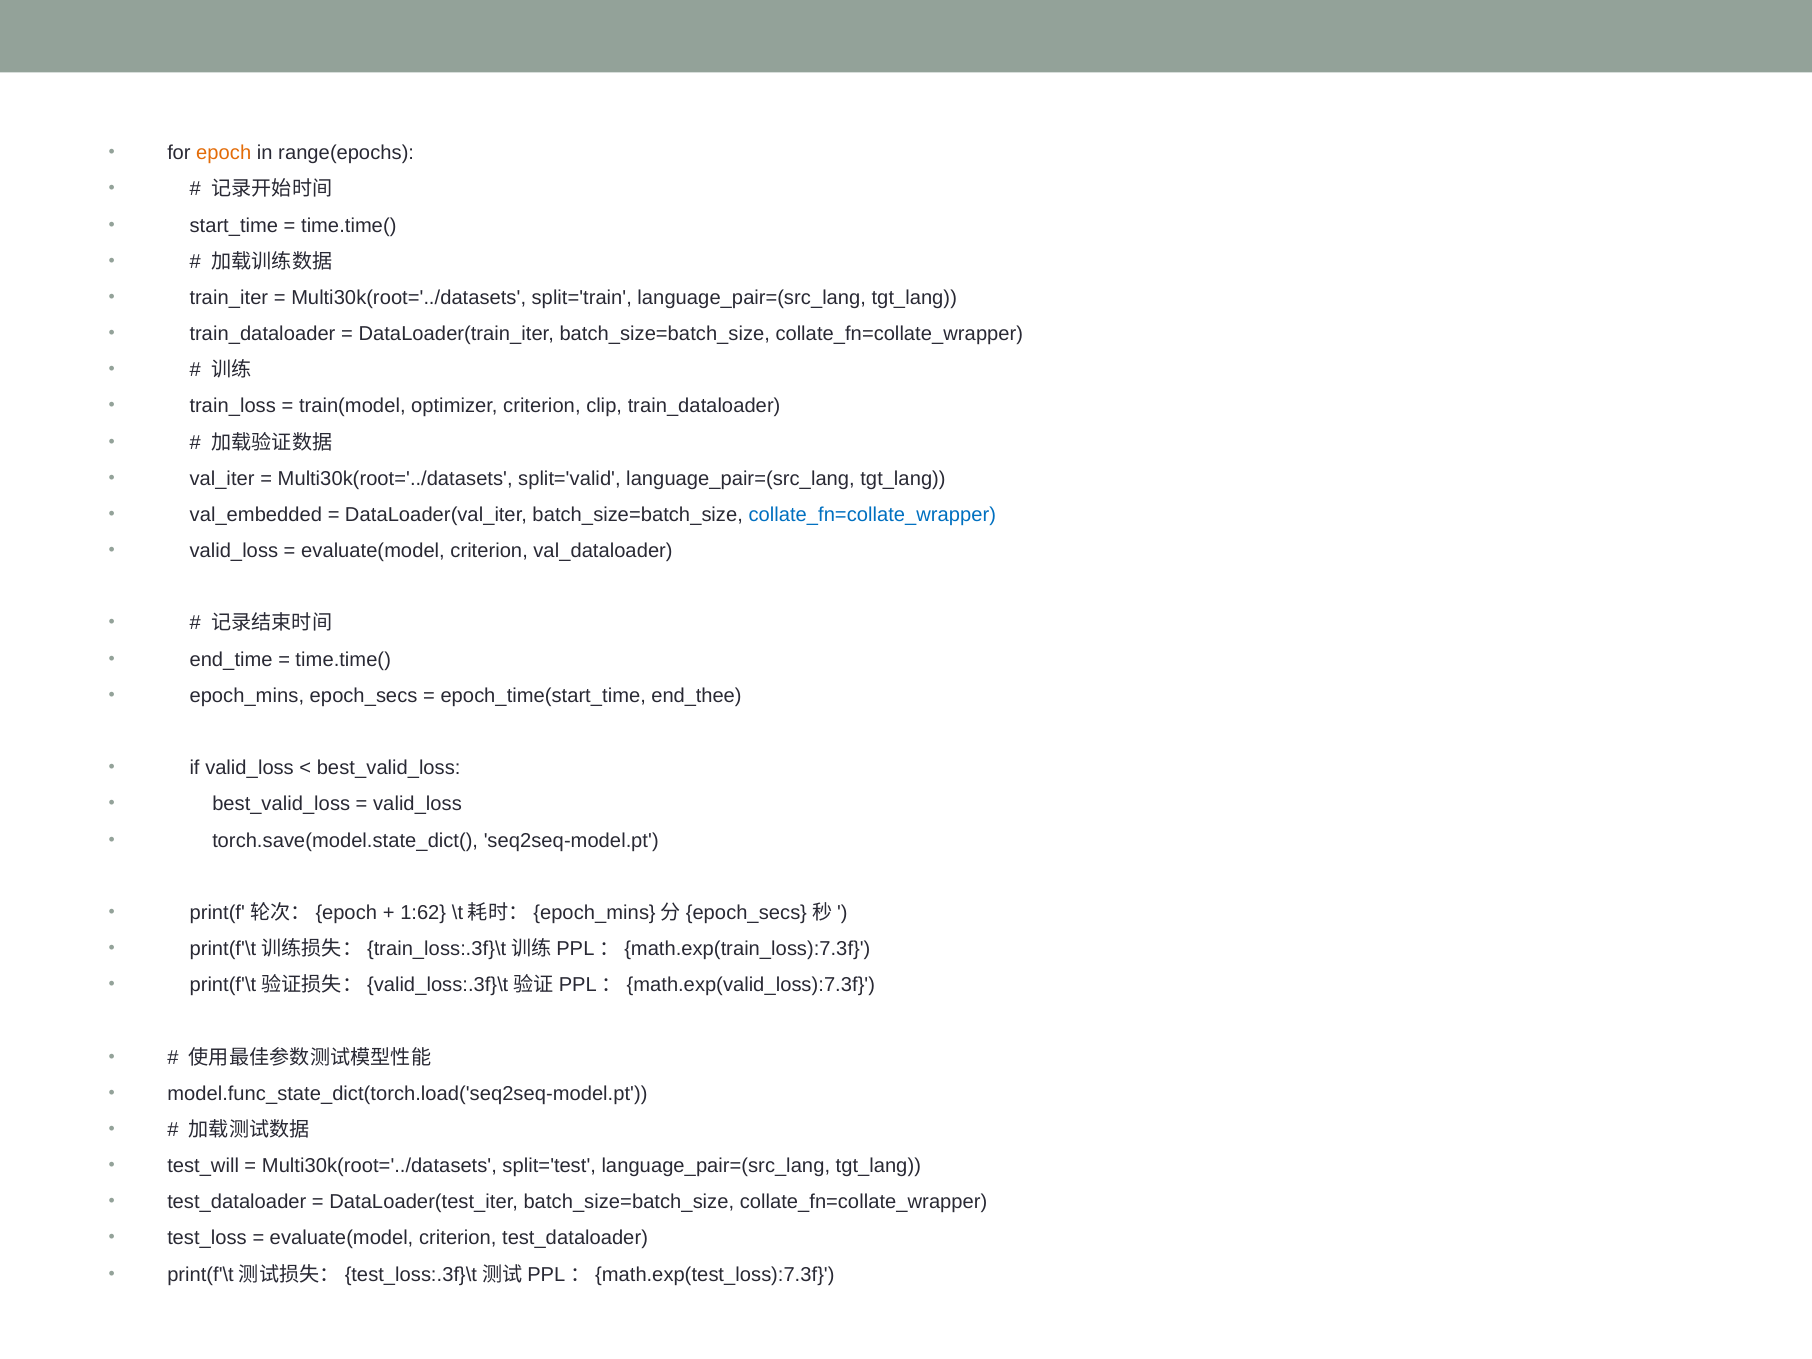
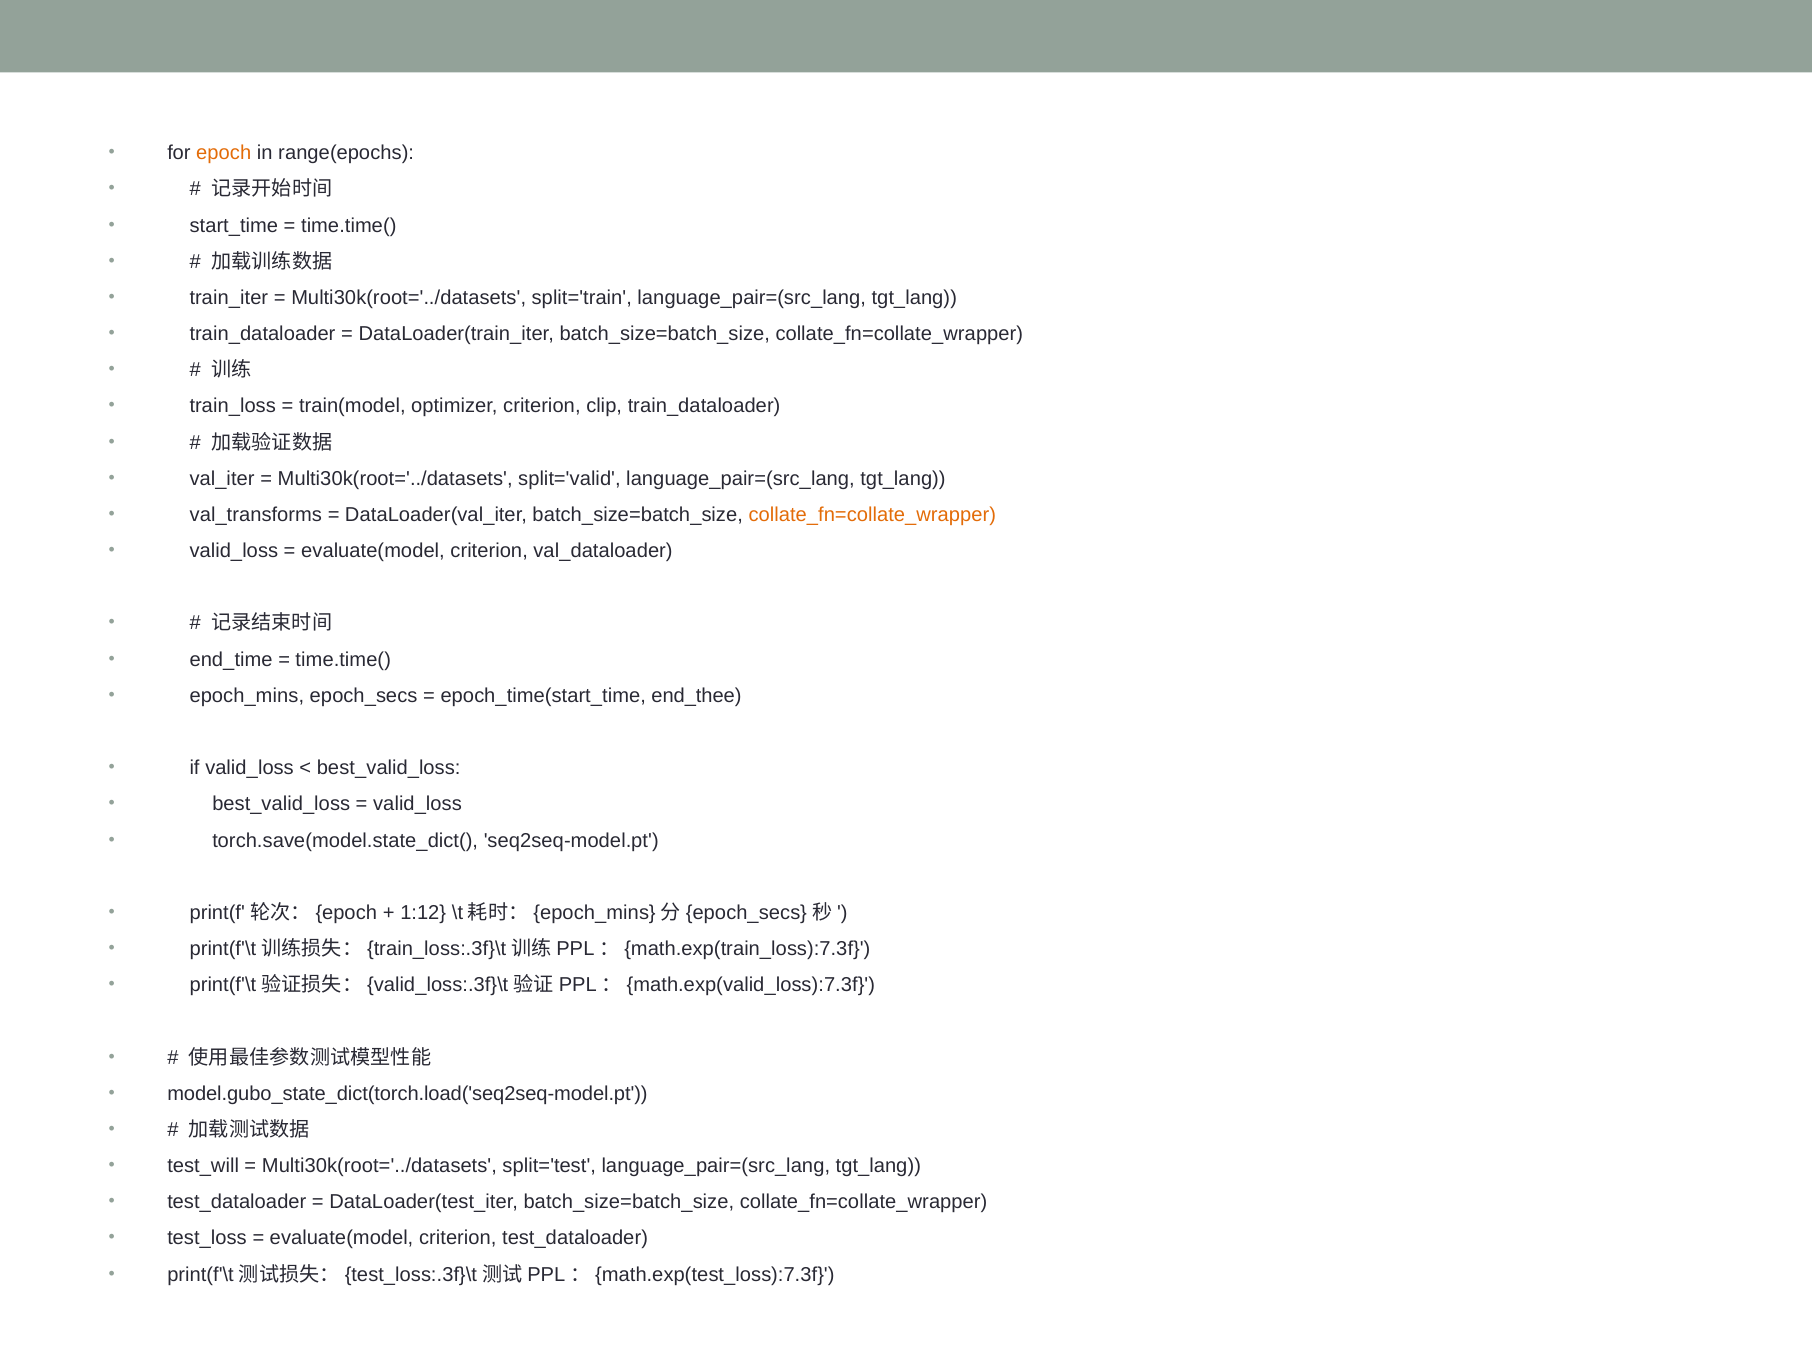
val_embedded: val_embedded -> val_transforms (256, 515)
collate_fn=collate_wrapper colour: blue -> orange (872, 515)
1:62: 1:62 -> 1:12 (423, 913)
model.func_state_dict(torch.load('seq2seq-model.pt: model.func_state_dict(torch.load('seq2seq-model.pt -> model.gubo_state_dict(torch.load('seq2seq-model.pt (407, 1094)
